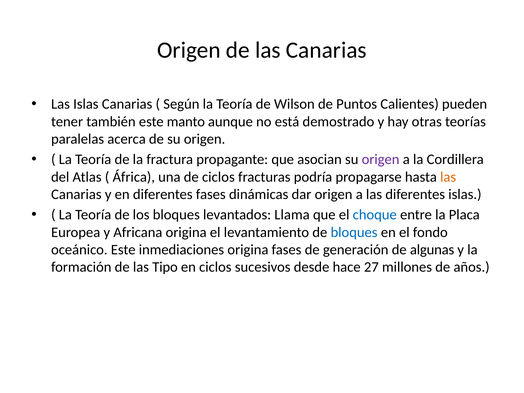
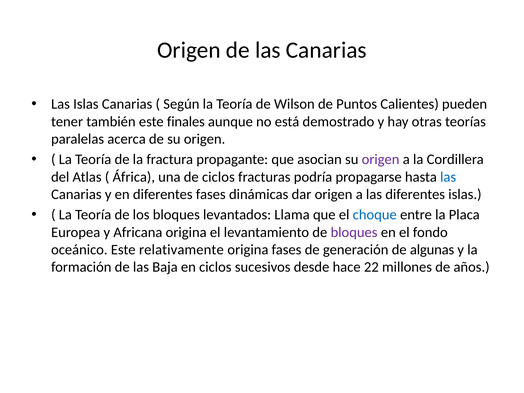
manto: manto -> finales (186, 122)
las colour: orange -> blue (448, 177)
bloques colour: blue -> purple (354, 232)
inmediaciones: inmediaciones -> relativamente (181, 250)
Tipo: Tipo -> Baja (165, 267)
27: 27 -> 22 (371, 267)
